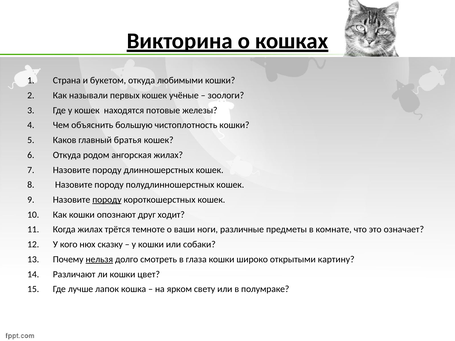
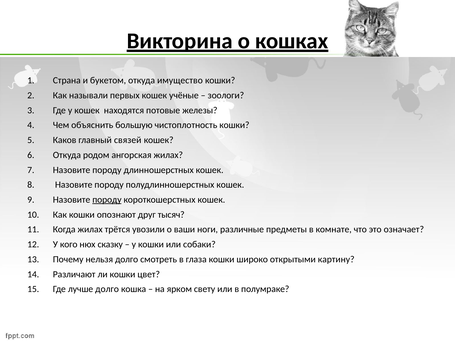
любимыми: любимыми -> имущество (180, 80)
братья: братья -> связей (128, 140)
ходит: ходит -> тысяч (171, 215)
темноте: темноте -> увозили (148, 230)
нельзя underline: present -> none (99, 260)
лучше лапок: лапок -> долго (107, 289)
